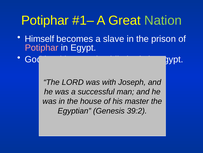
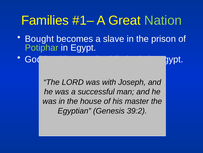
Potiphar: Potiphar -> Families (45, 20)
Himself: Himself -> Bought (39, 39)
Potiphar colour: pink -> light green (42, 47)
